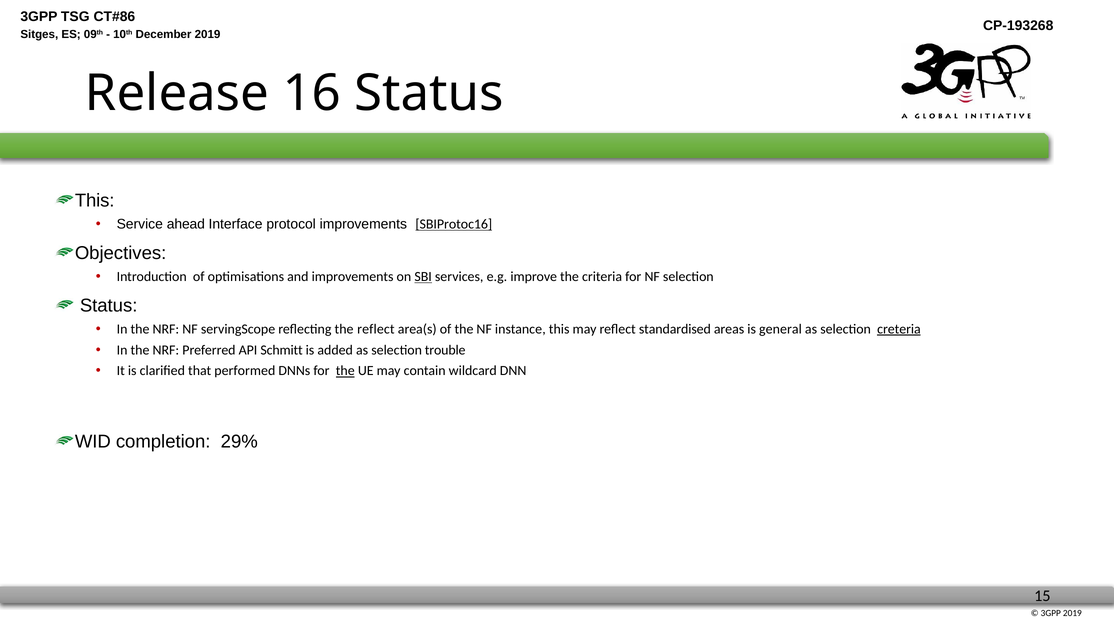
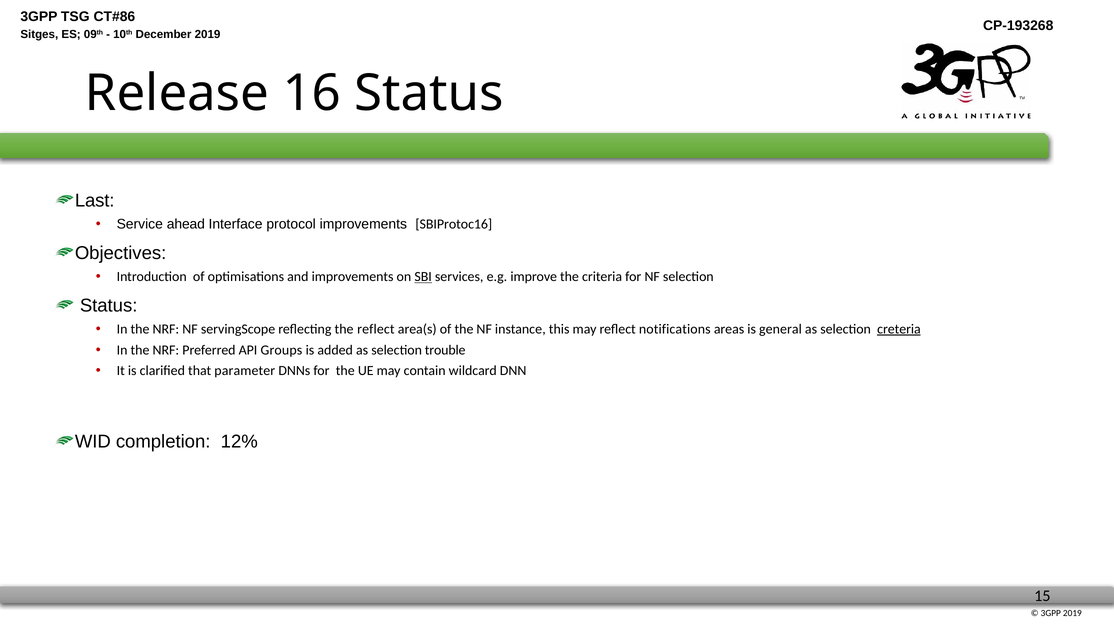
This: This -> Last (95, 201)
SBIProtoc16 underline: present -> none (454, 224)
standardised: standardised -> notifications (675, 329)
Schmitt: Schmitt -> Groups (281, 350)
performed: performed -> parameter (245, 371)
the underline: present -> none (345, 371)
29%: 29% -> 12% (239, 441)
